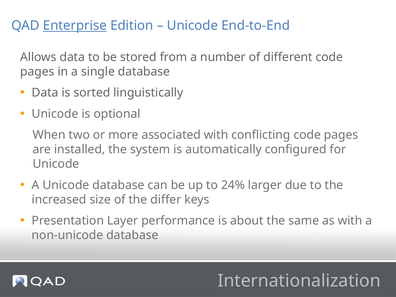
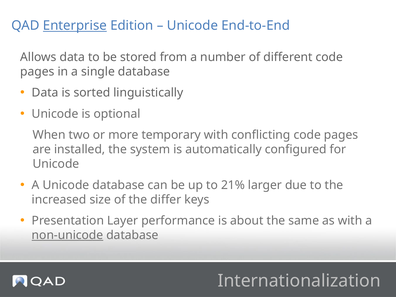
associated: associated -> temporary (171, 135)
24%: 24% -> 21% (233, 185)
non-unicode underline: none -> present (67, 235)
